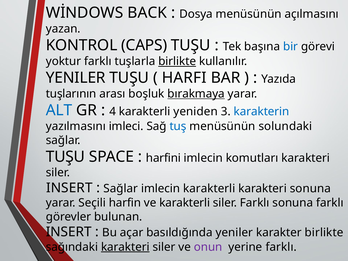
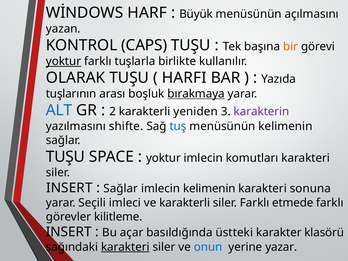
BACK: BACK -> HARF (147, 13)
Dosya: Dosya -> Büyük (196, 14)
bir colour: blue -> orange (291, 47)
yoktur underline: none -> present (64, 61)
birlikte underline: present -> none (177, 61)
YENILER: YENILER -> OLARAK (76, 78)
4: 4 -> 2 (113, 112)
karakterin colour: blue -> purple (262, 112)
imleci: imleci -> shifte (126, 126)
menüsünün solundaki: solundaki -> kelimenin (285, 126)
harfini: harfini -> yoktur (163, 158)
imlecin karakterli: karakterli -> kelimenin (209, 189)
harfin: harfin -> imleci (125, 203)
Farklı sonuna: sonuna -> etmede (293, 203)
bulunan: bulunan -> kilitleme (118, 217)
basıldığında yeniler: yeniler -> üstteki (234, 233)
karakter birlikte: birlikte -> klasörü (324, 233)
onun colour: purple -> blue (208, 247)
yerine farklı: farklı -> yazar (281, 247)
